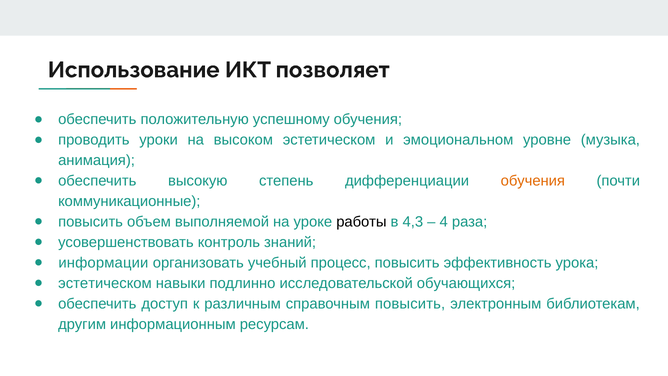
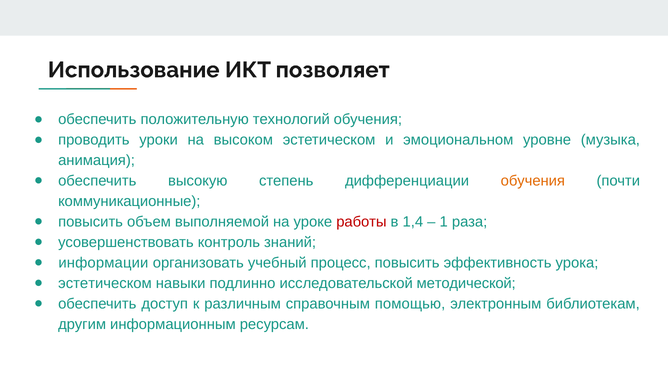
успешному: успешному -> технологий (291, 119)
работы colour: black -> red (361, 222)
4,3: 4,3 -> 1,4 (413, 222)
4: 4 -> 1 (444, 222)
обучающихся: обучающихся -> методической (466, 283)
справочным повысить: повысить -> помощью (410, 304)
